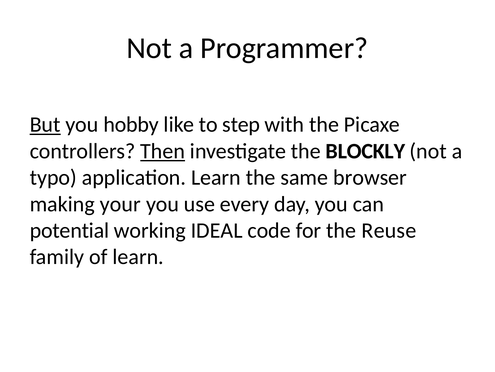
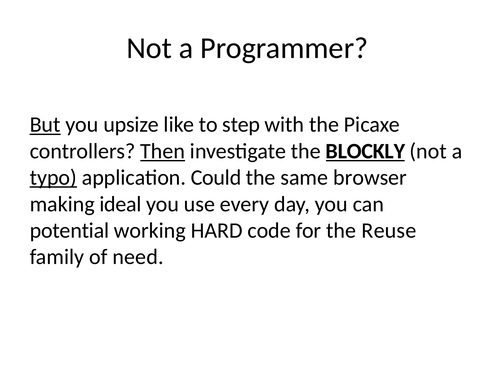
hobby: hobby -> upsize (131, 124)
BLOCKLY underline: none -> present (365, 151)
typo underline: none -> present (53, 177)
application Learn: Learn -> Could (216, 177)
your: your -> ideal (121, 204)
IDEAL: IDEAL -> HARD (217, 230)
of learn: learn -> need (138, 256)
